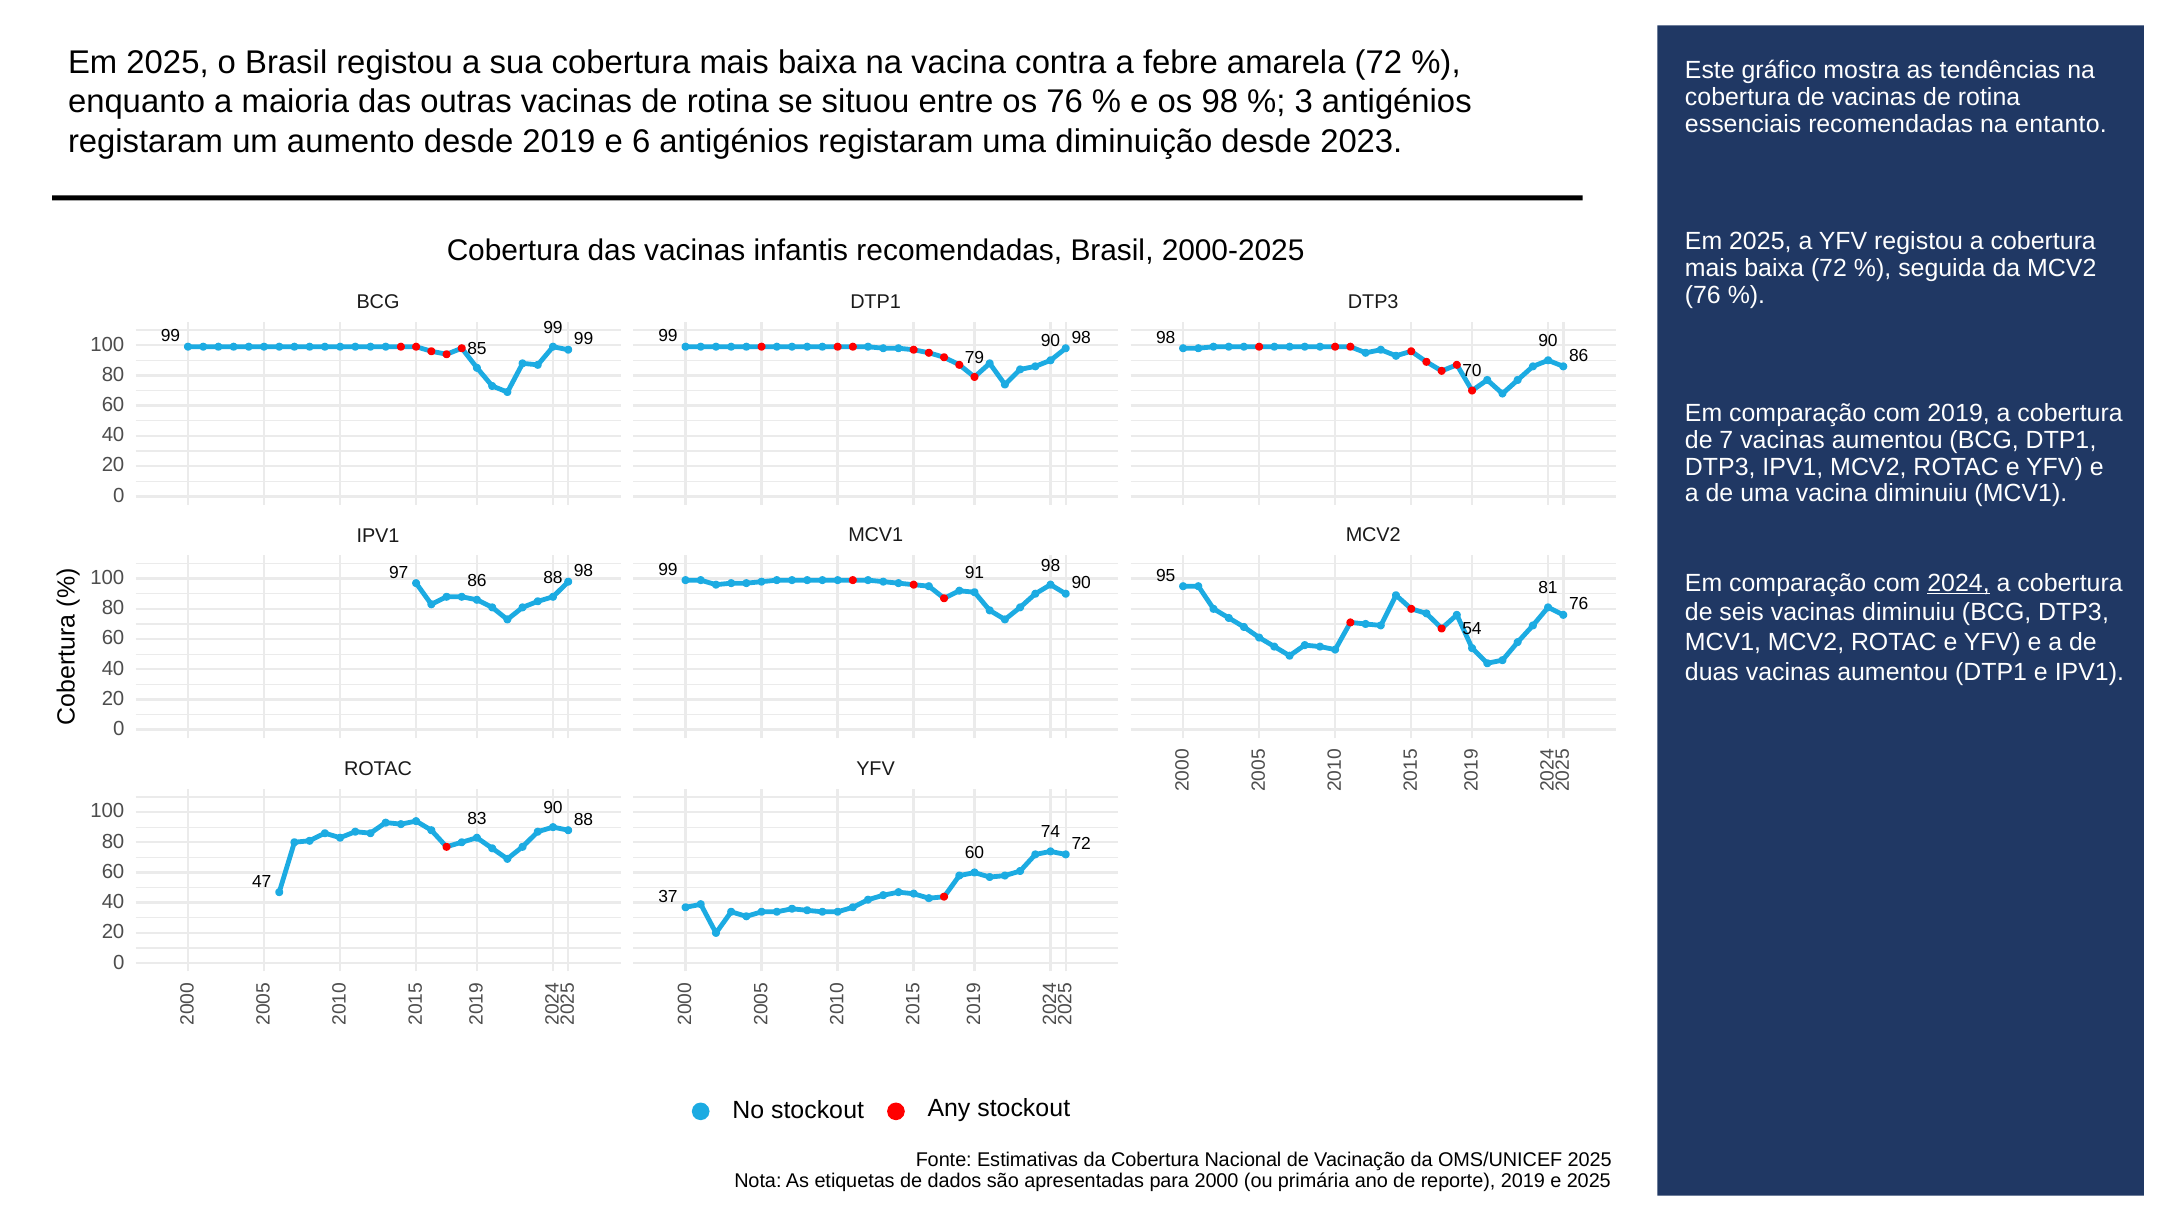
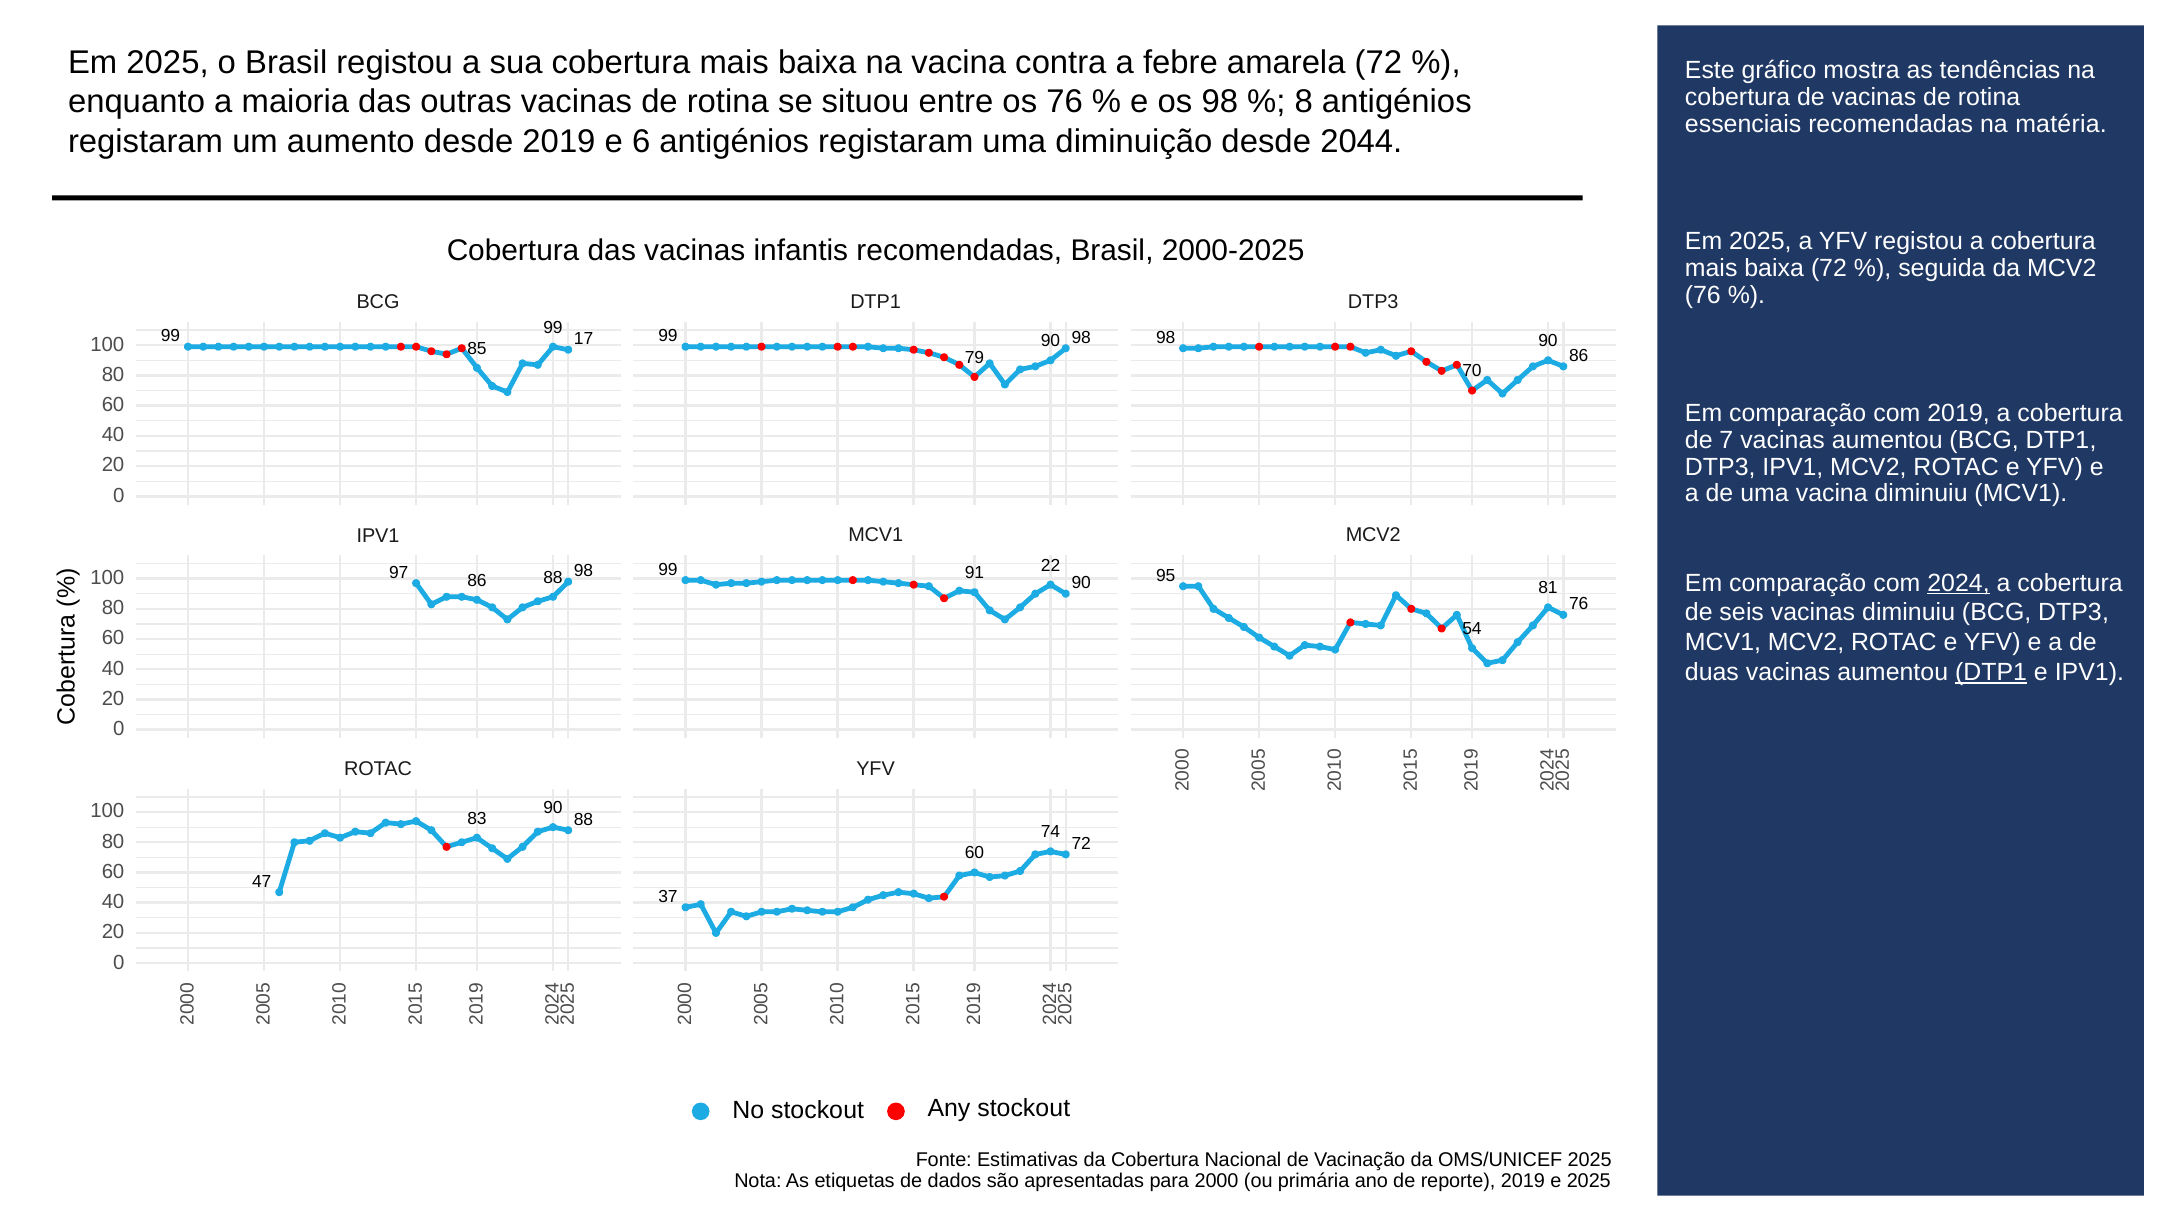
3: 3 -> 8 (1304, 102)
entanto: entanto -> matéria (2061, 124)
2023: 2023 -> 2044 (1361, 141)
99 99: 99 -> 17 (584, 339)
91 98: 98 -> 22 (1051, 565)
DTP1 underline: none -> present (1991, 673)
